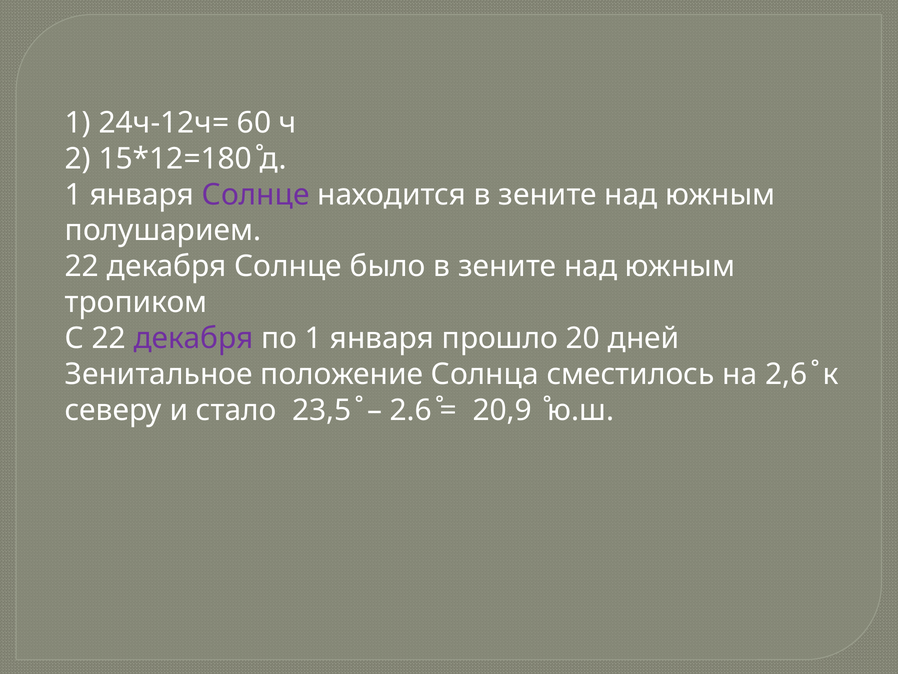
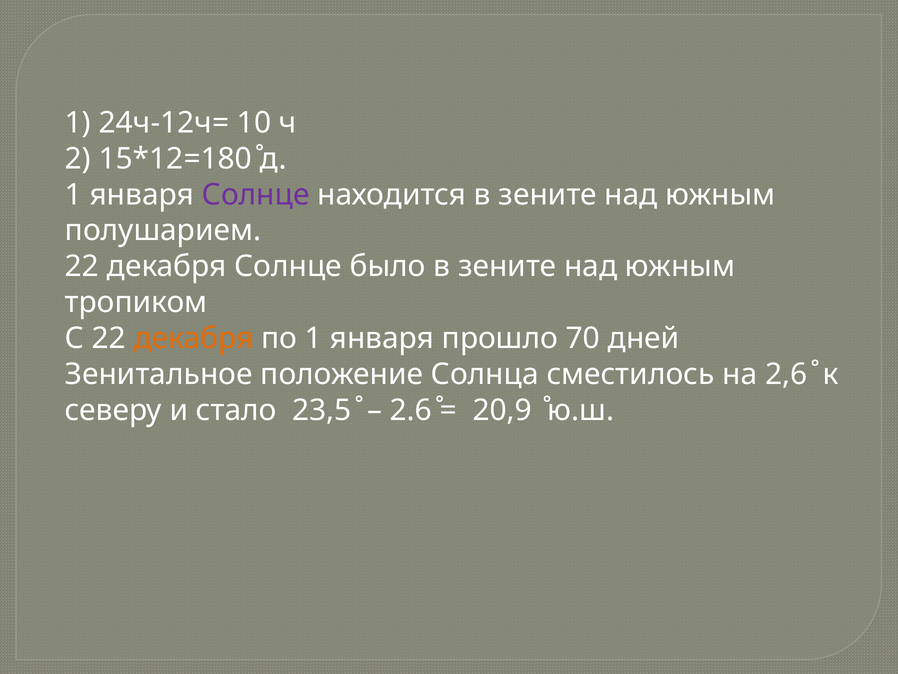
60: 60 -> 10 (254, 123)
декабря colour: purple -> orange (194, 338)
20: 20 -> 70 (583, 338)
